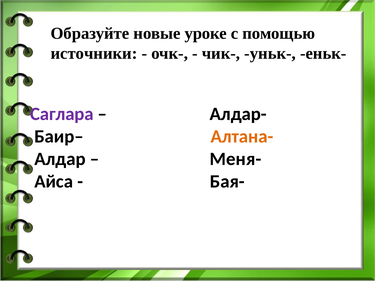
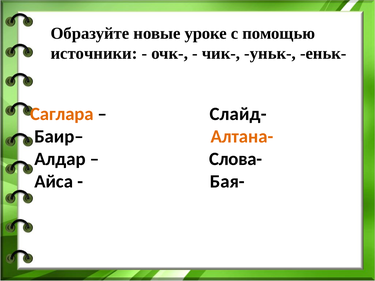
Саглара colour: purple -> orange (62, 114)
Алдар-: Алдар- -> Слайд- (238, 114)
Меня-: Меня- -> Слова- (236, 159)
